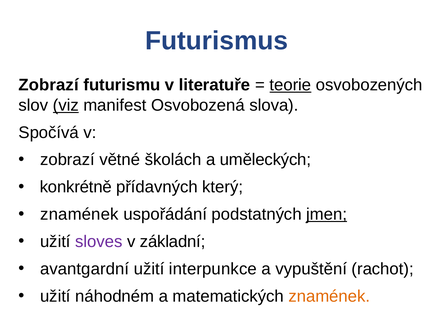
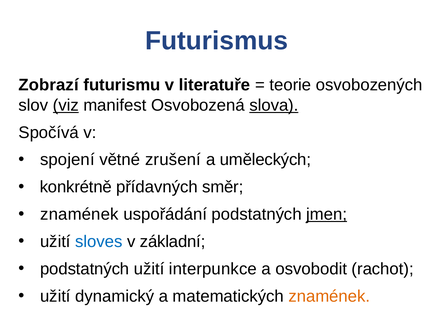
teorie underline: present -> none (290, 85)
slova underline: none -> present (274, 105)
zobrazí: zobrazí -> spojení (67, 160)
školách: školách -> zrušení (173, 160)
který: který -> směr (223, 187)
sloves colour: purple -> blue (99, 241)
avantgardní: avantgardní -> podstatných (85, 269)
vypuštění: vypuštění -> osvobodit (311, 269)
náhodném: náhodném -> dynamický (115, 296)
